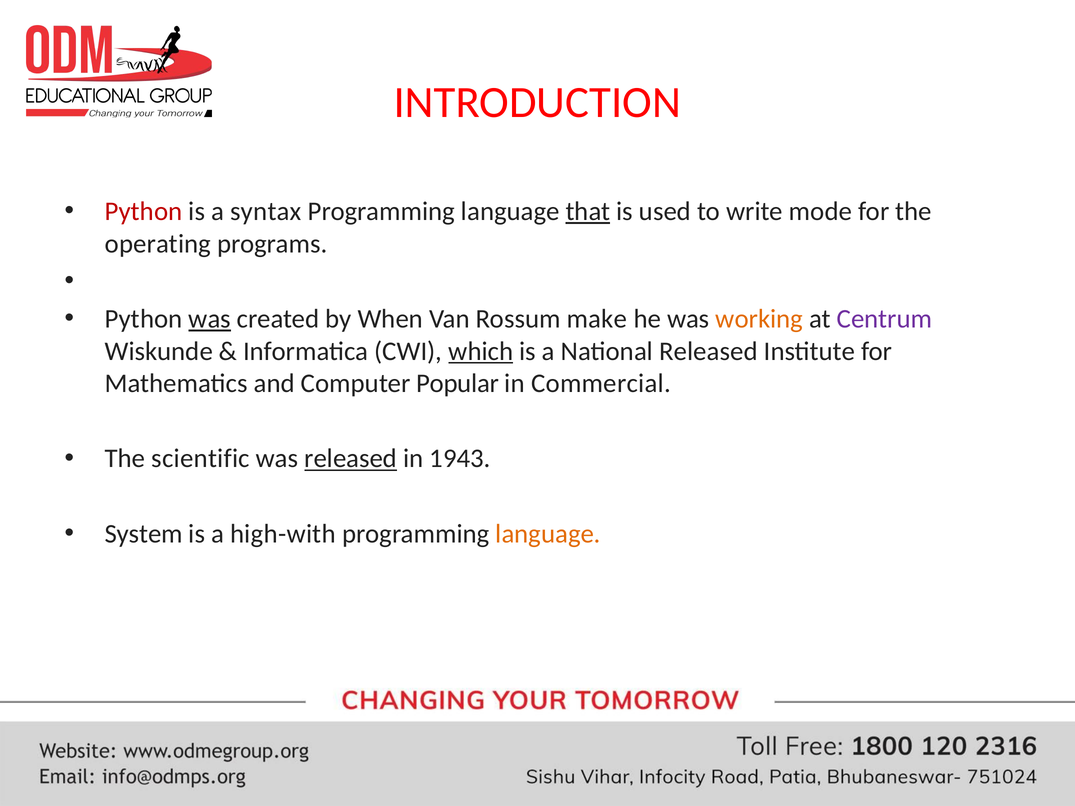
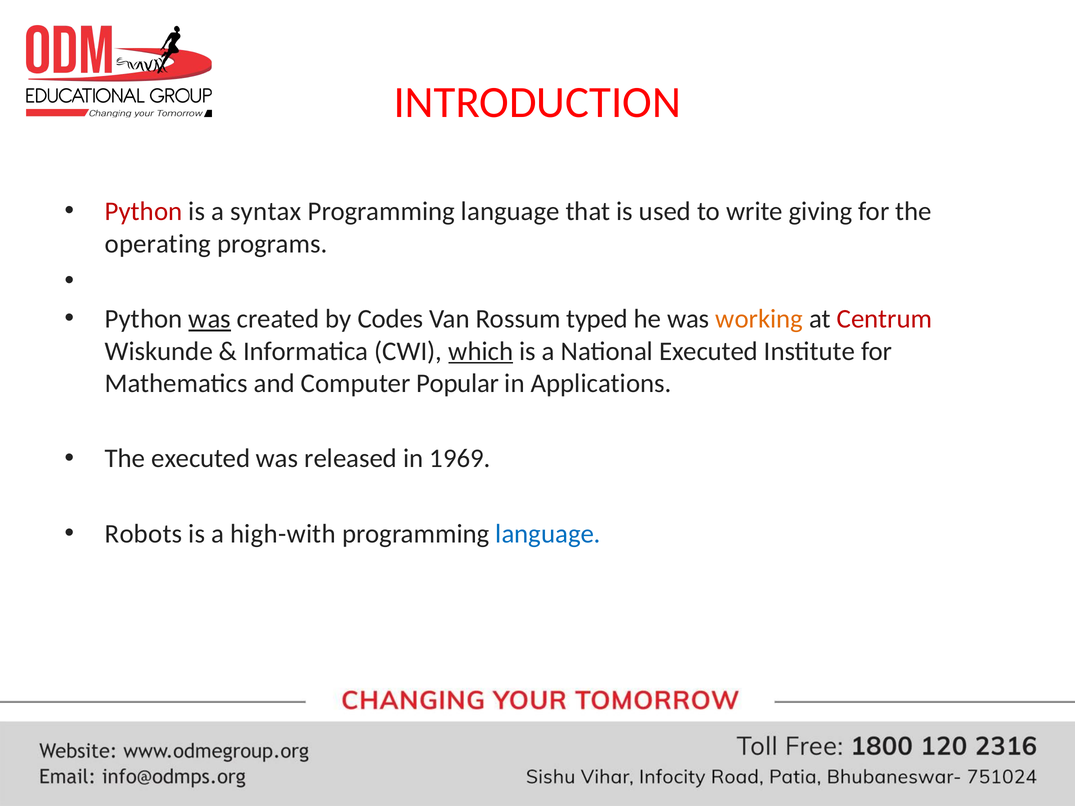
that underline: present -> none (588, 212)
mode: mode -> giving (821, 212)
When: When -> Codes (390, 319)
make: make -> typed (597, 319)
Centrum colour: purple -> red (884, 319)
National Released: Released -> Executed (708, 351)
Commercial: Commercial -> Applications (601, 384)
The scientific: scientific -> executed (201, 459)
released underline: present -> none (351, 459)
1943: 1943 -> 1969 (460, 459)
System: System -> Robots (144, 534)
language colour: orange -> blue (548, 534)
